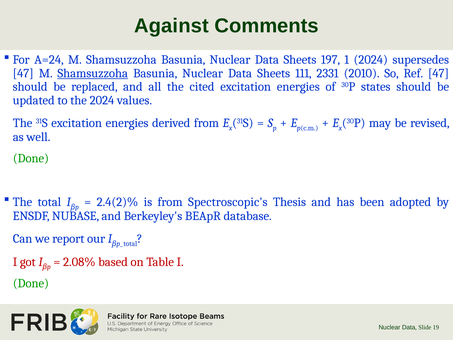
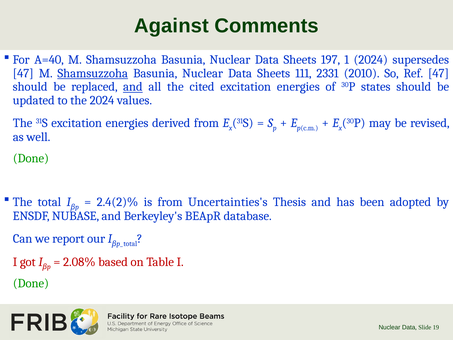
A=24: A=24 -> A=40 (49, 60)
and underline: none -> present (133, 87)
Spectroscopic's: Spectroscopic's -> Uncertainties's (228, 202)
